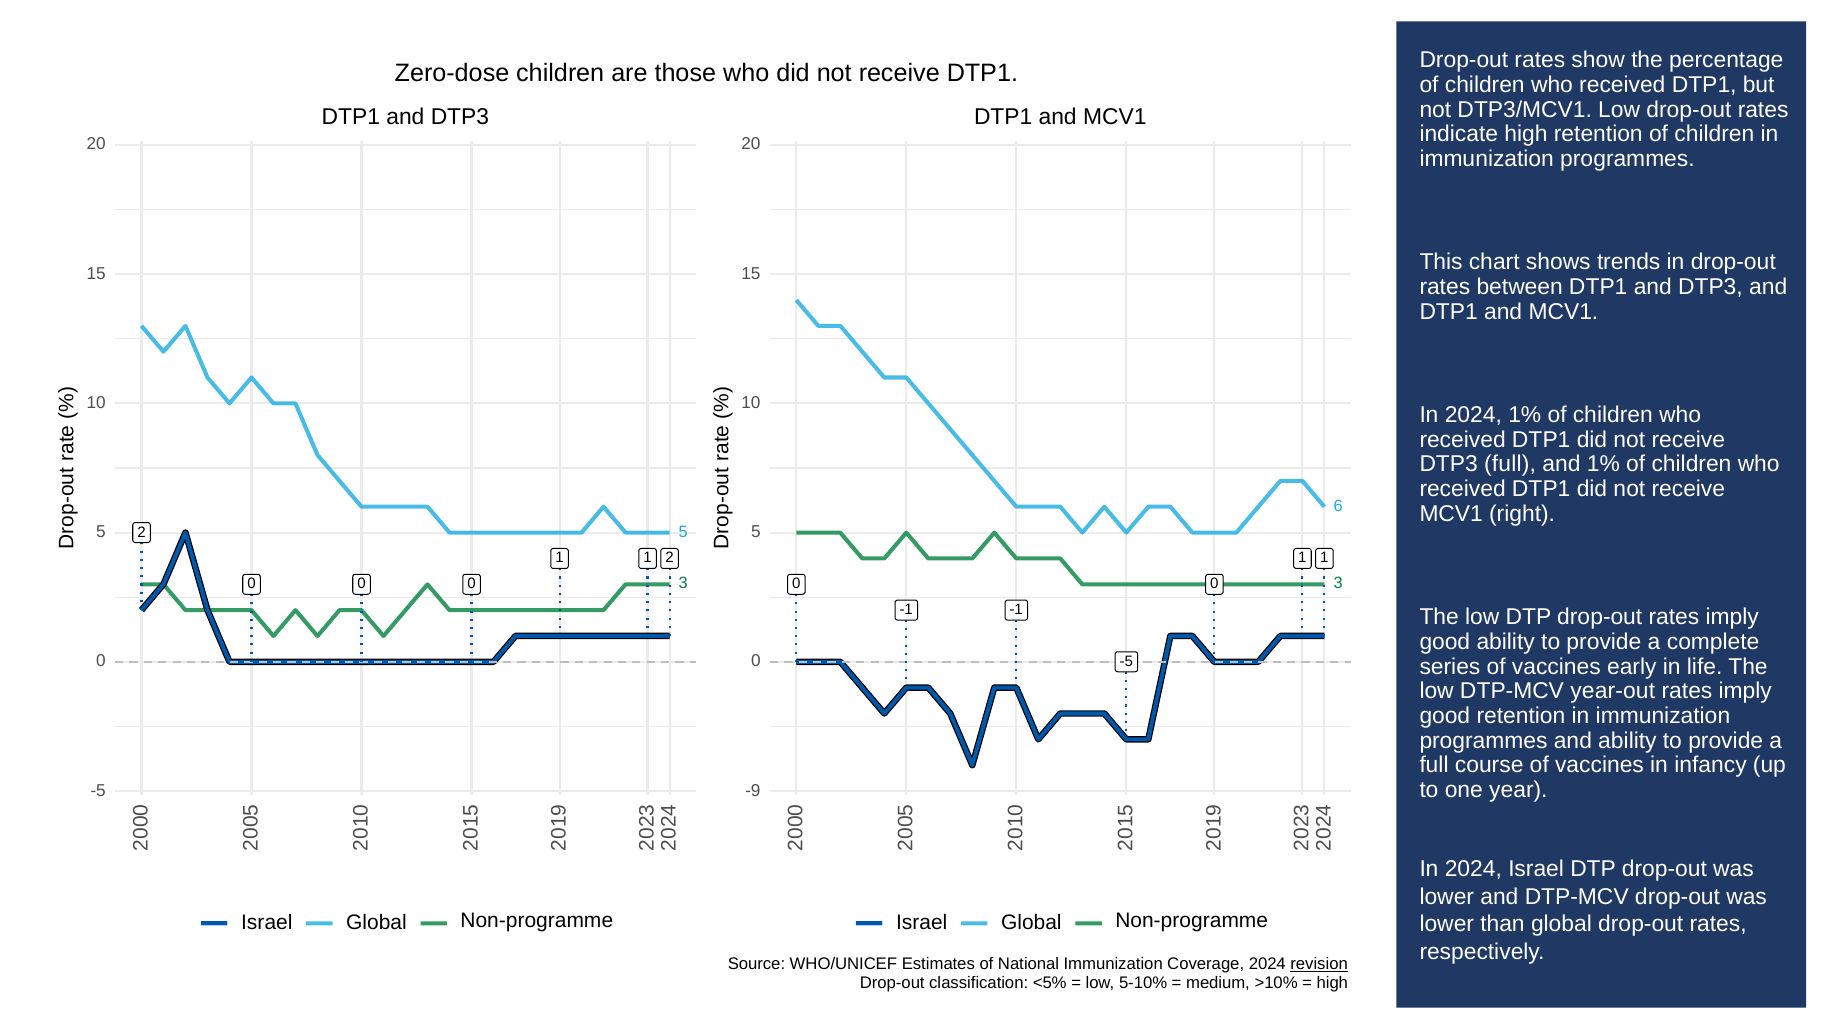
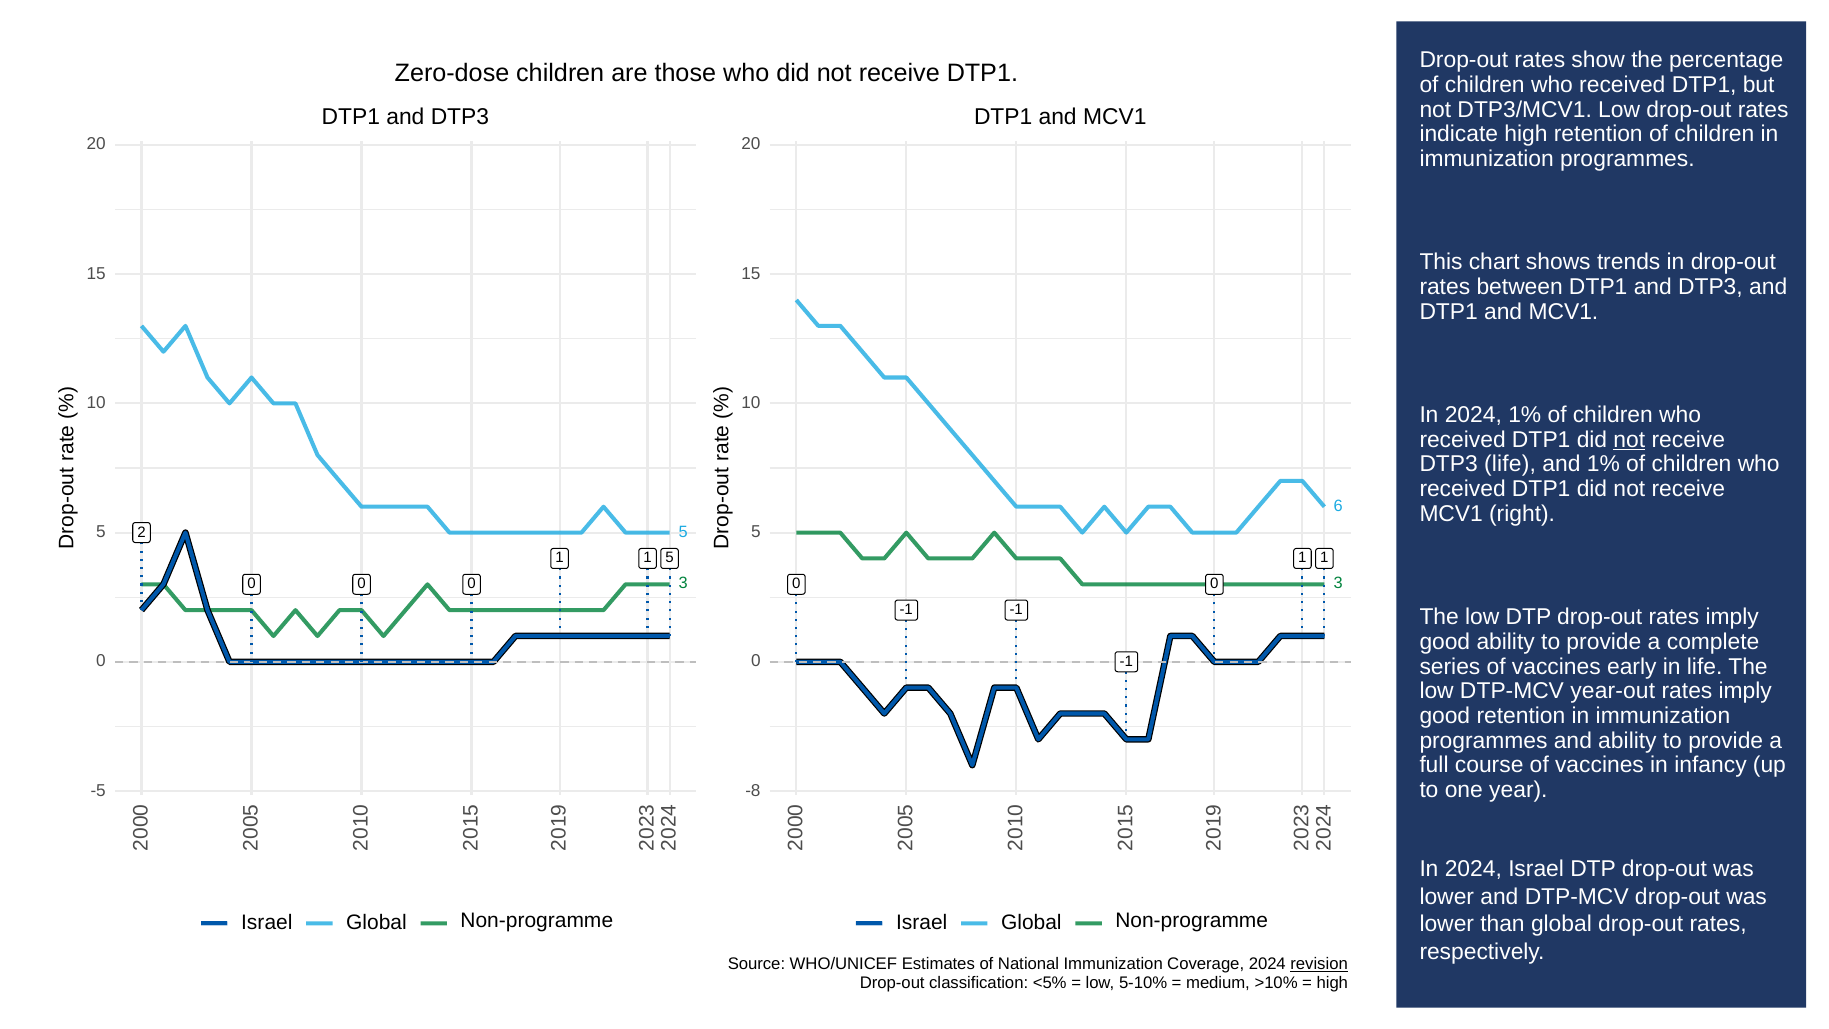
not underline: none -> present (1629, 440)
DTP3 full: full -> life (1510, 464)
1 1 2: 2 -> 5 (670, 558)
-5: -5 -> -1 (1126, 661)
-9: -9 -> -8 (753, 790)
